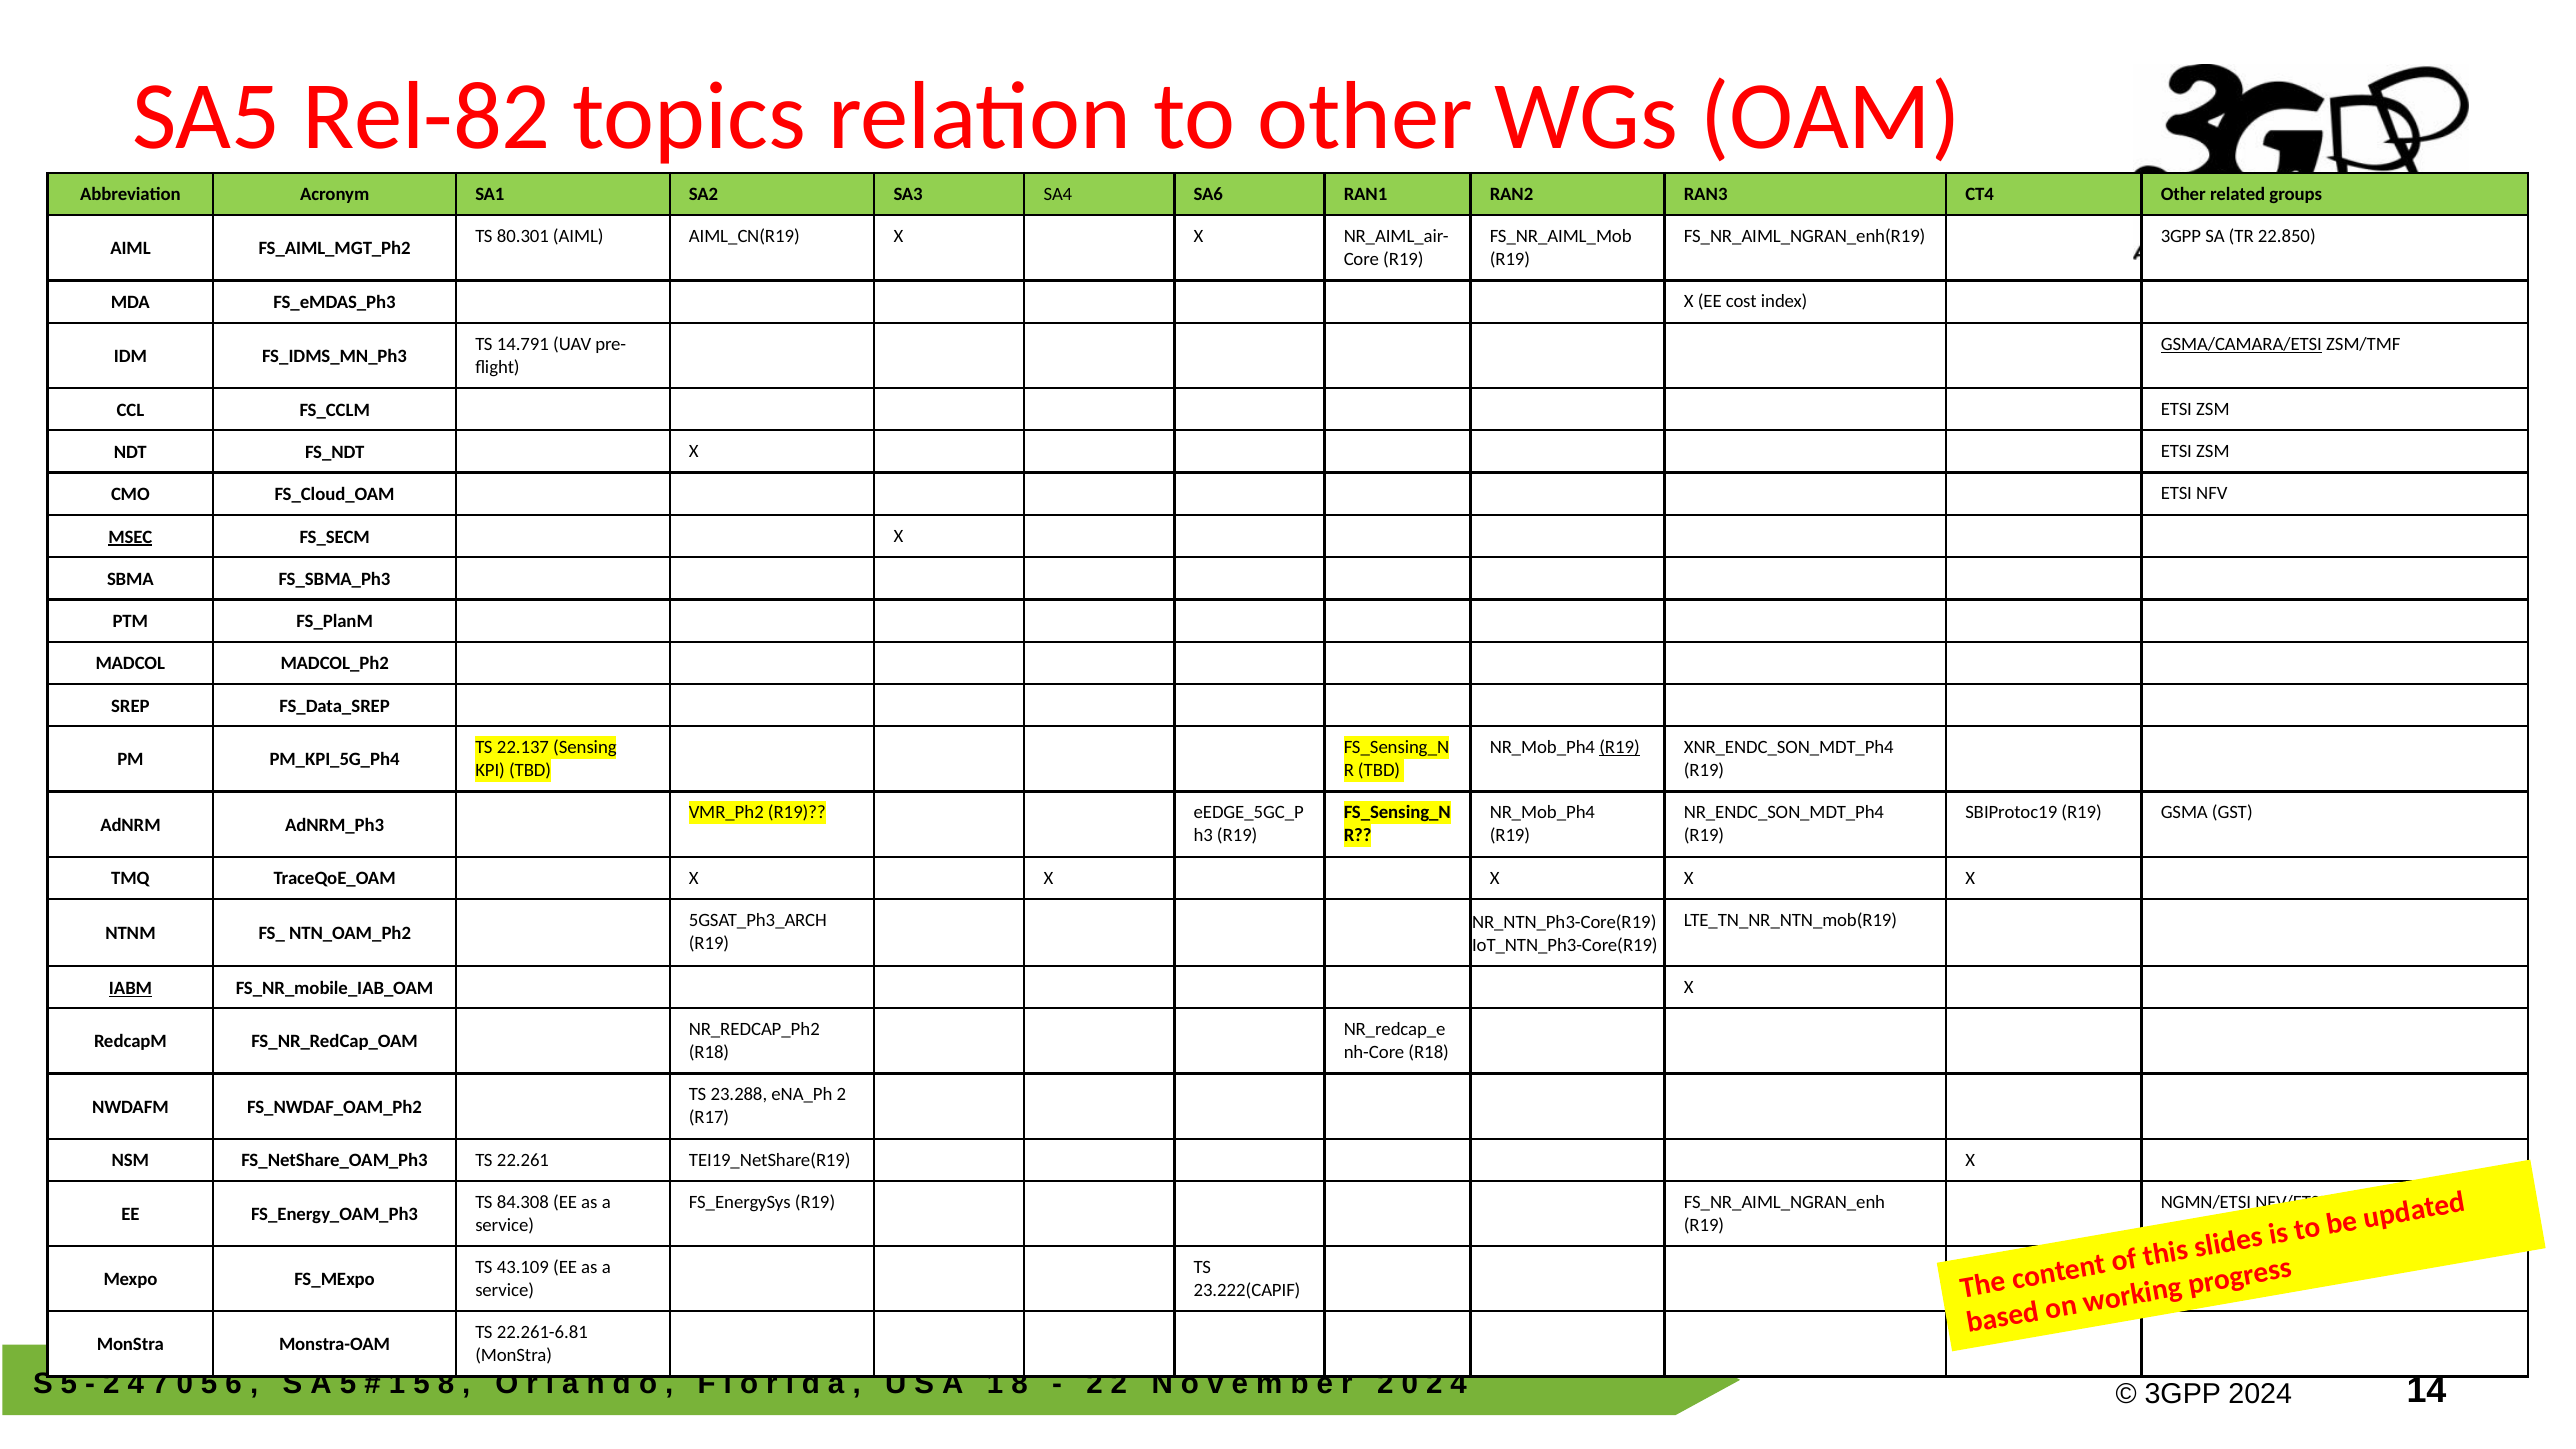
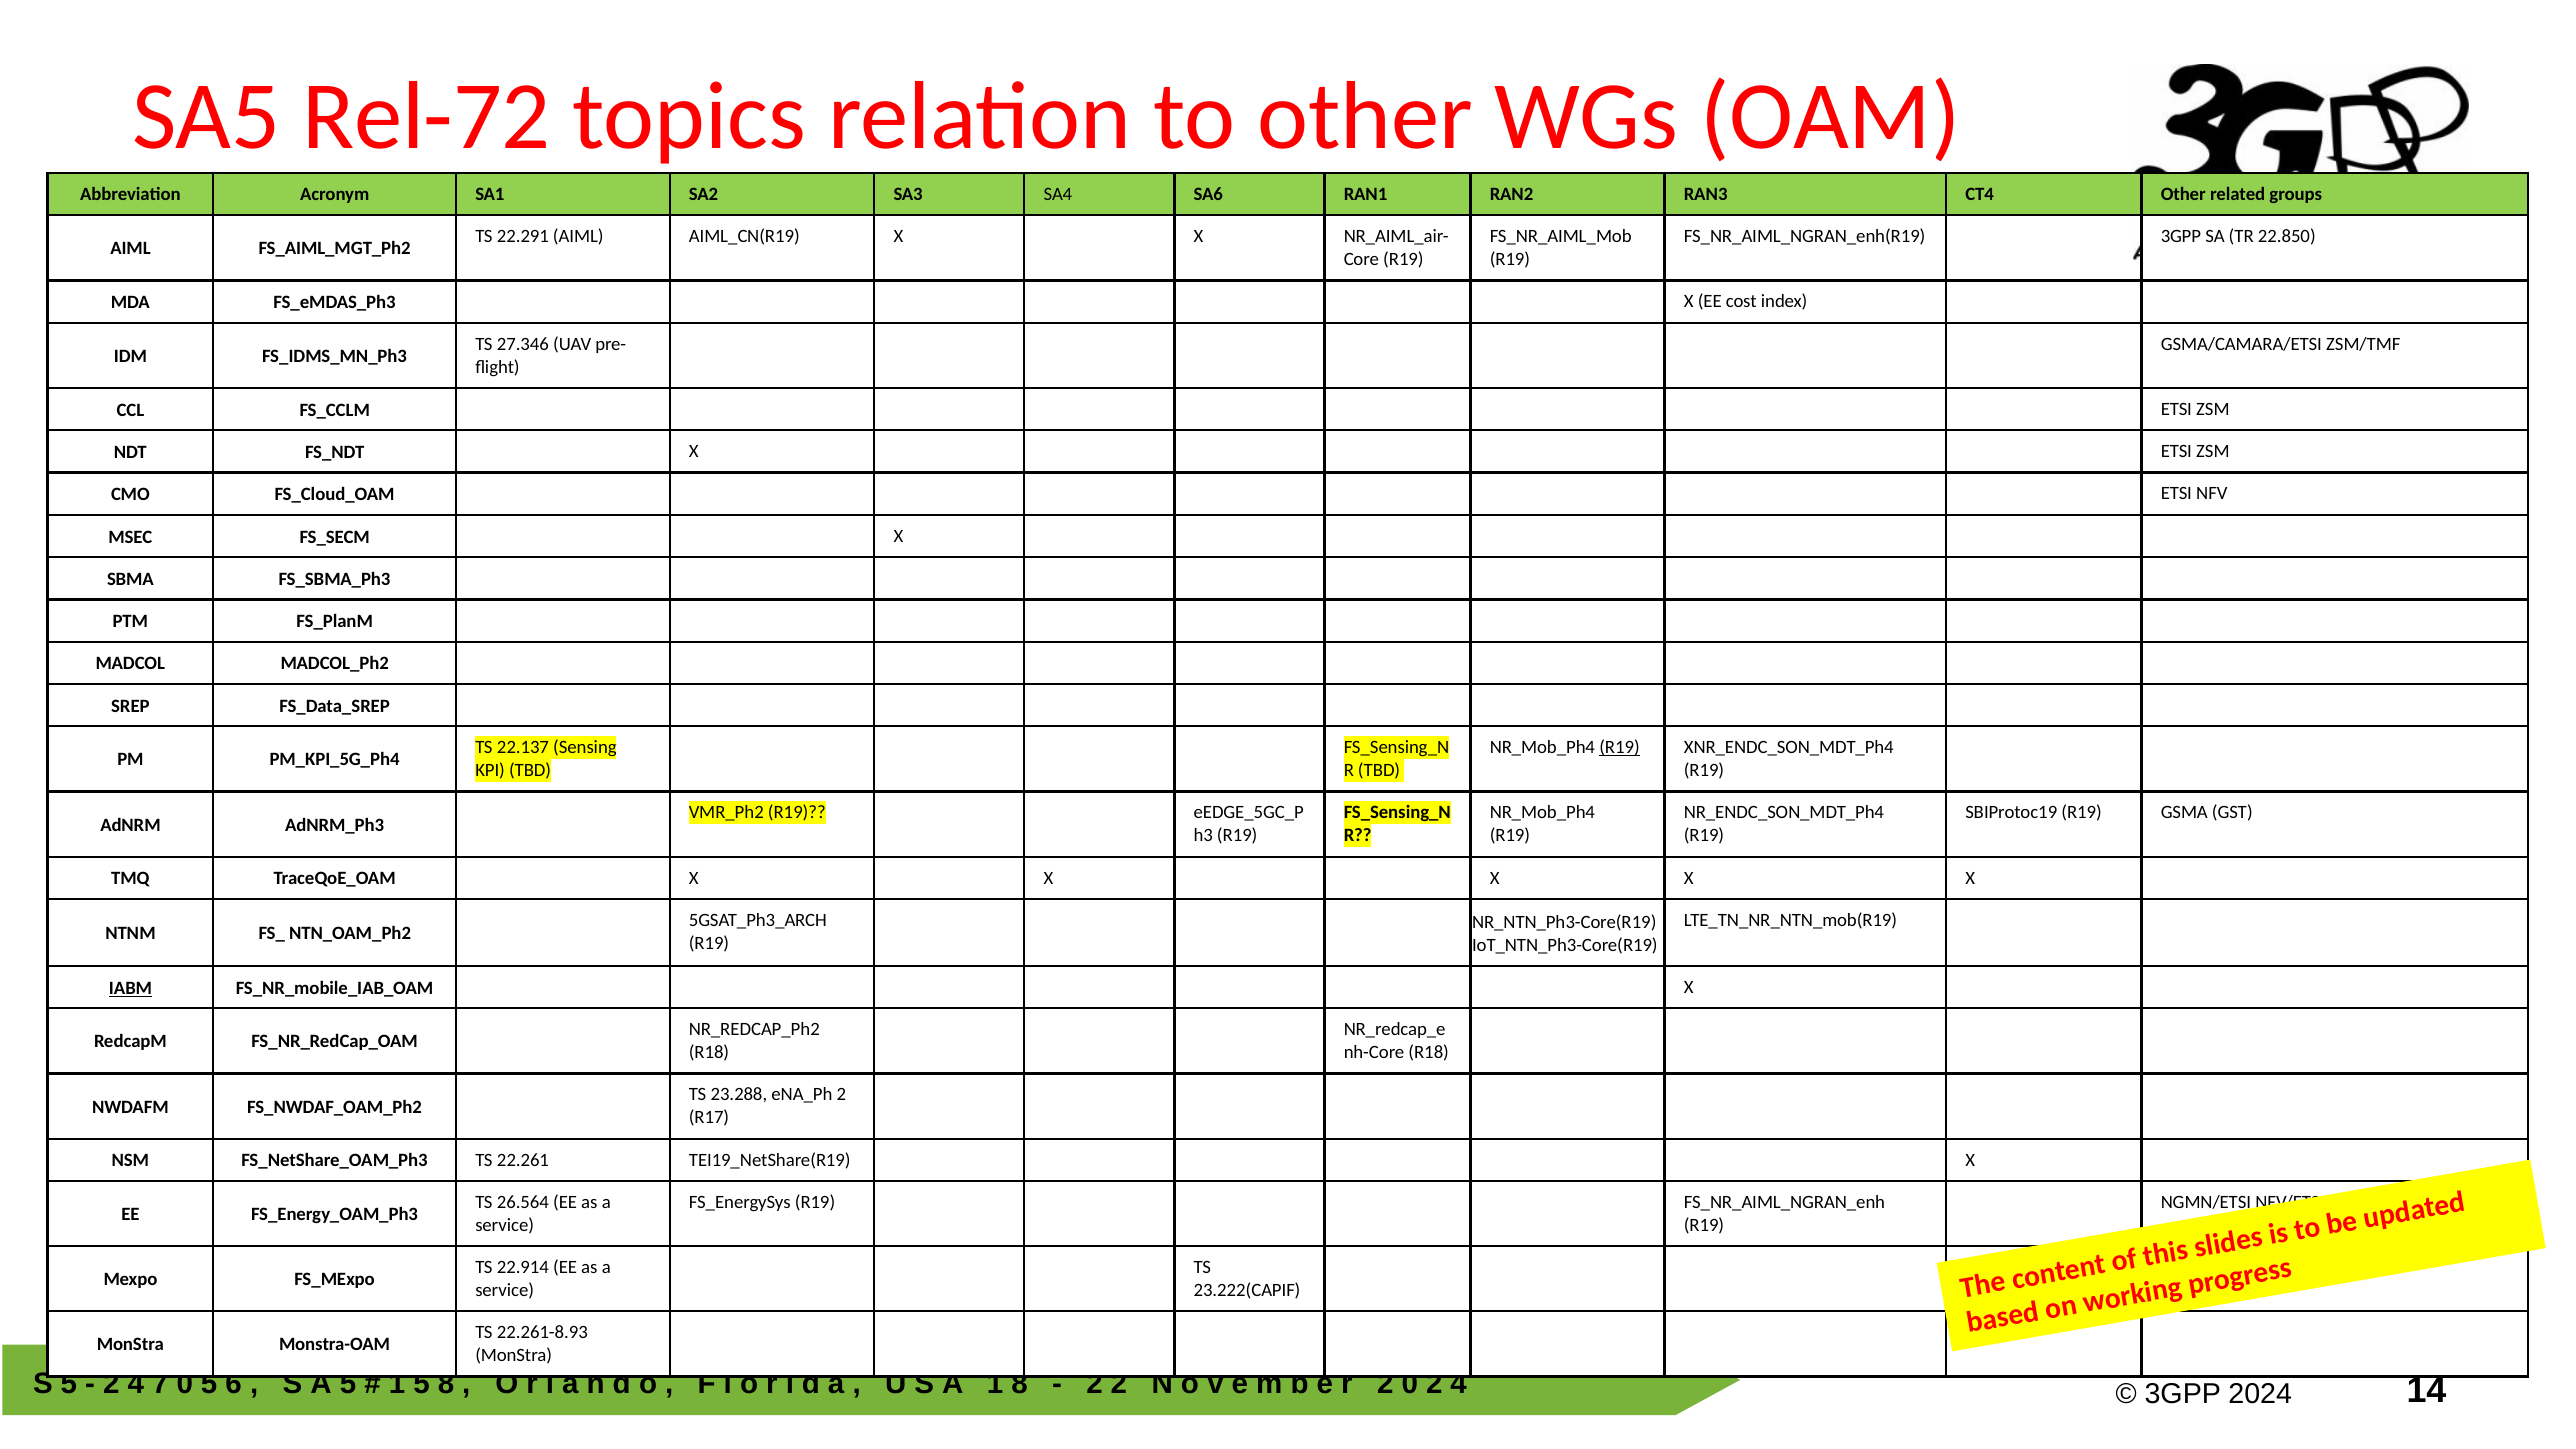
Rel-82: Rel-82 -> Rel-72 (426, 116)
80.301: 80.301 -> 22.291 (523, 237)
14.791: 14.791 -> 27.346 (523, 344)
GSMA/CAMARA/ETSI underline: present -> none (2241, 344)
MSEC underline: present -> none (130, 537)
84.308: 84.308 -> 26.564 (523, 1202)
43.109: 43.109 -> 22.914 (523, 1267)
22.261-6.81: 22.261-6.81 -> 22.261-8.93 (542, 1332)
